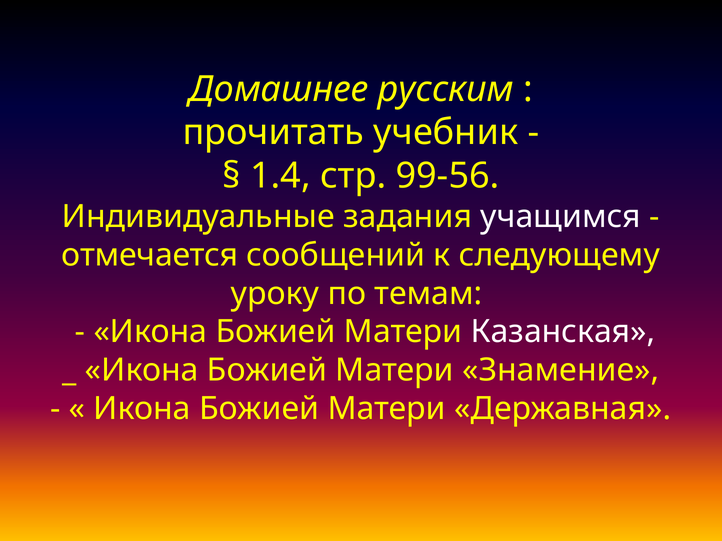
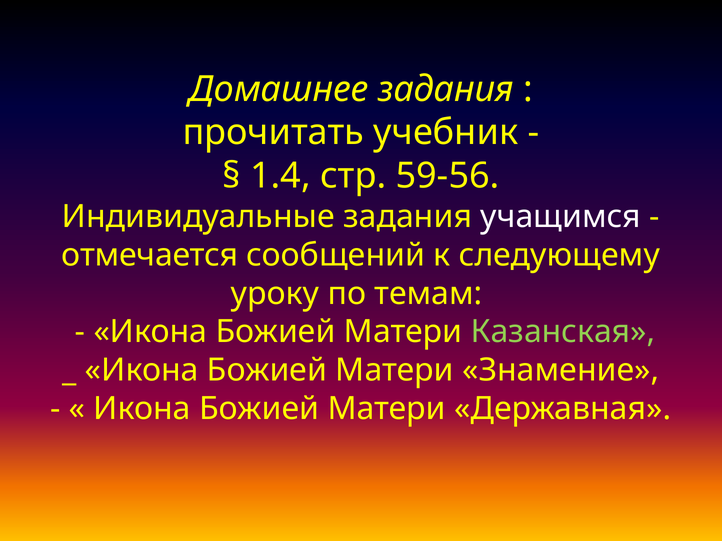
Домашнее русским: русским -> задания (446, 89)
99-56: 99-56 -> 59-56 (448, 176)
Казанская colour: white -> light green (563, 332)
